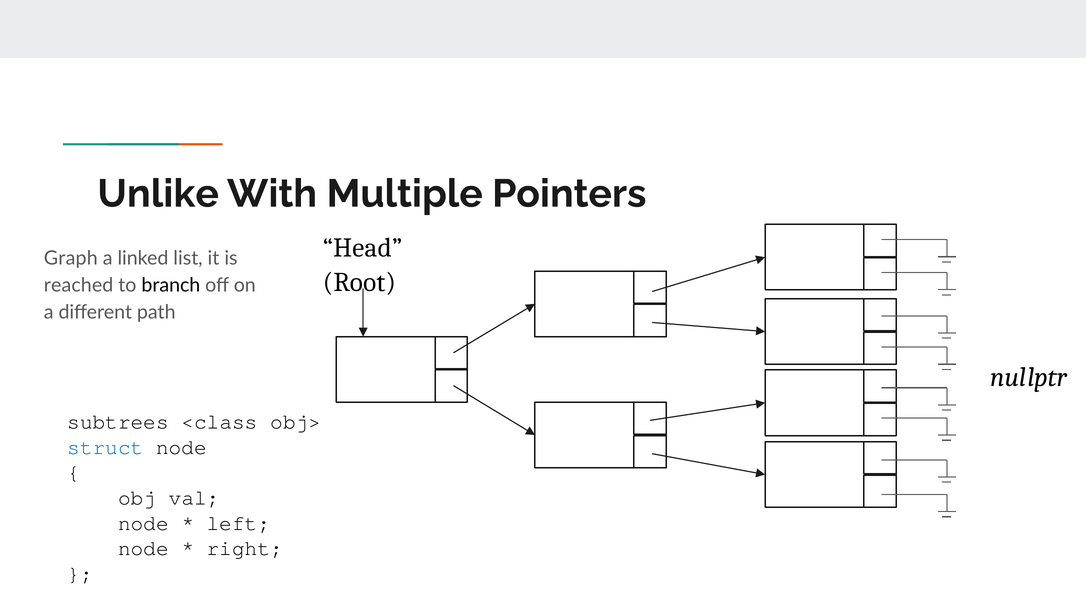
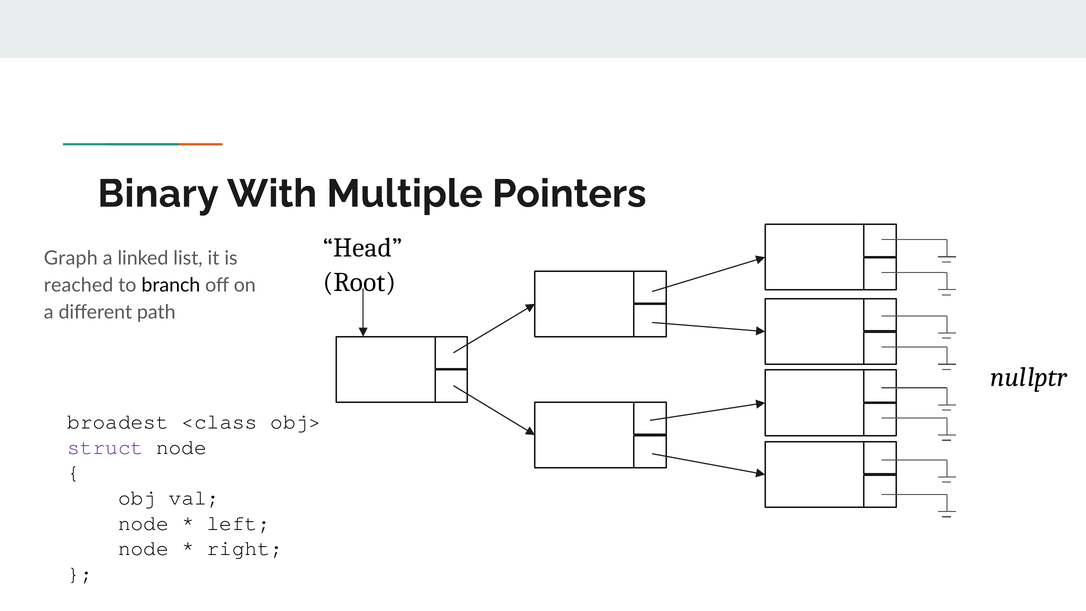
Unlike: Unlike -> Binary (158, 194)
subtrees: subtrees -> broadest (118, 422)
struct colour: blue -> purple (105, 447)
